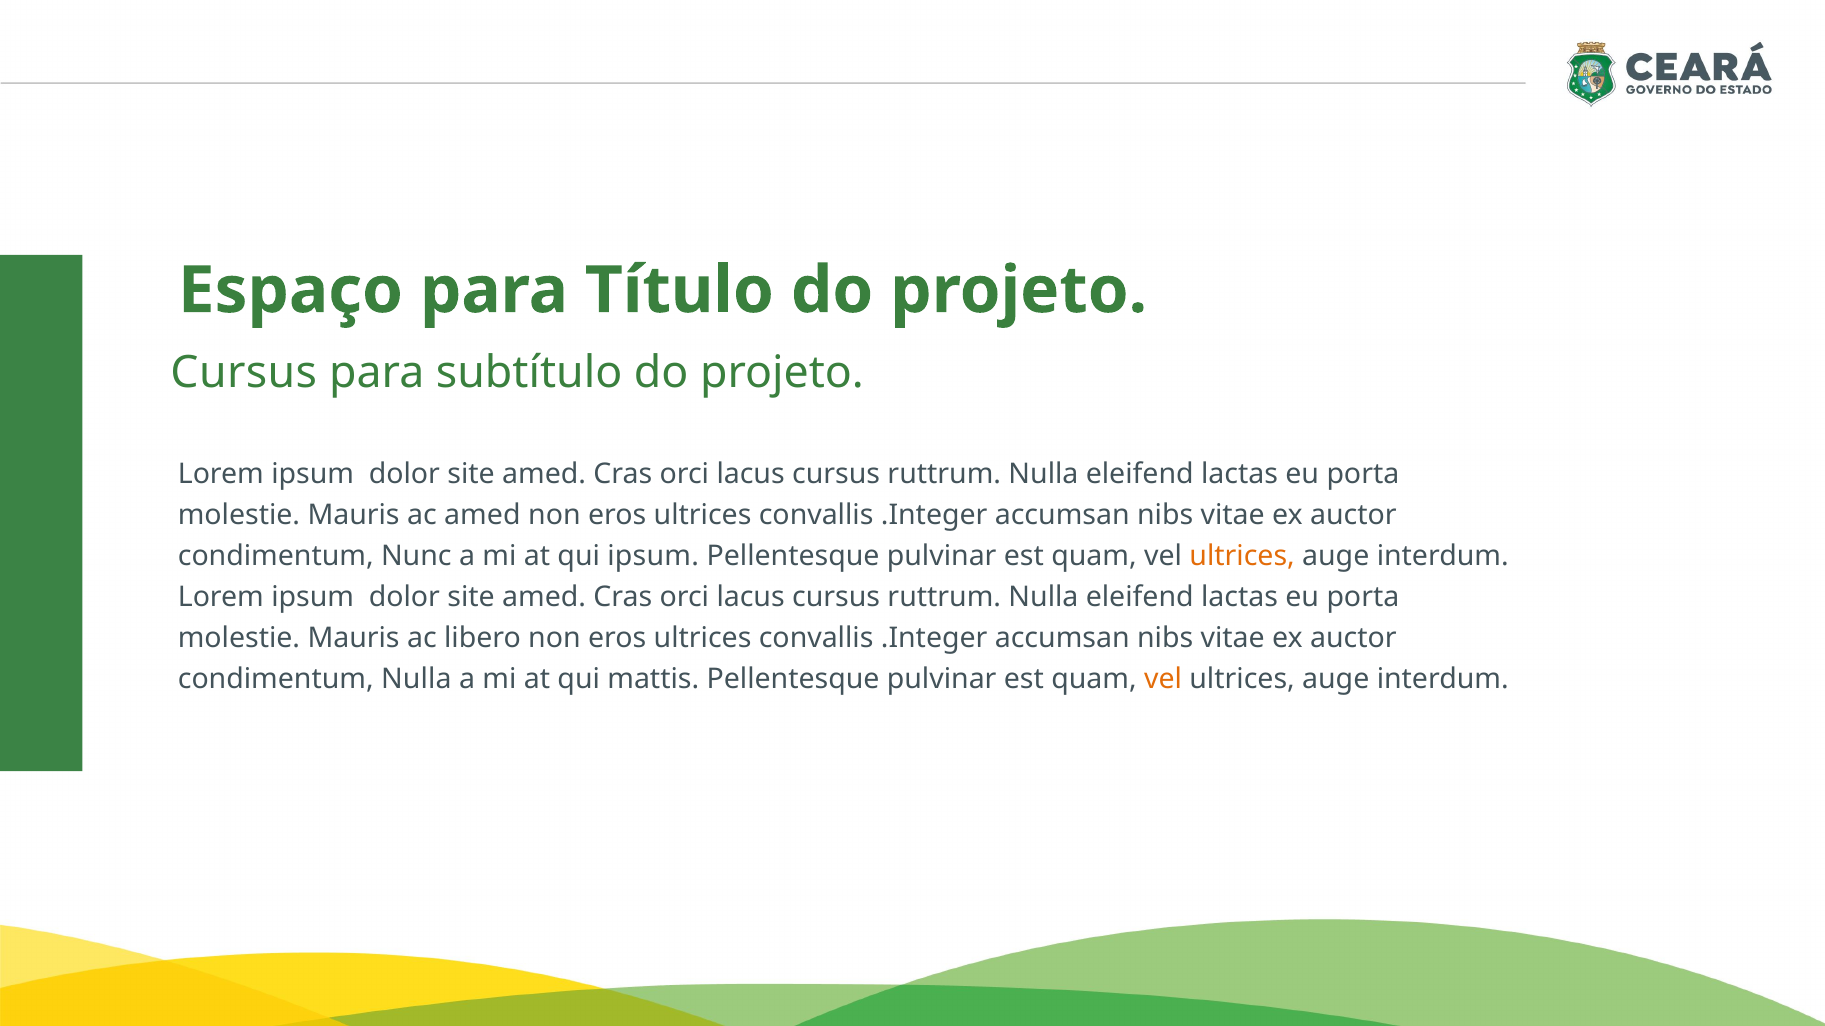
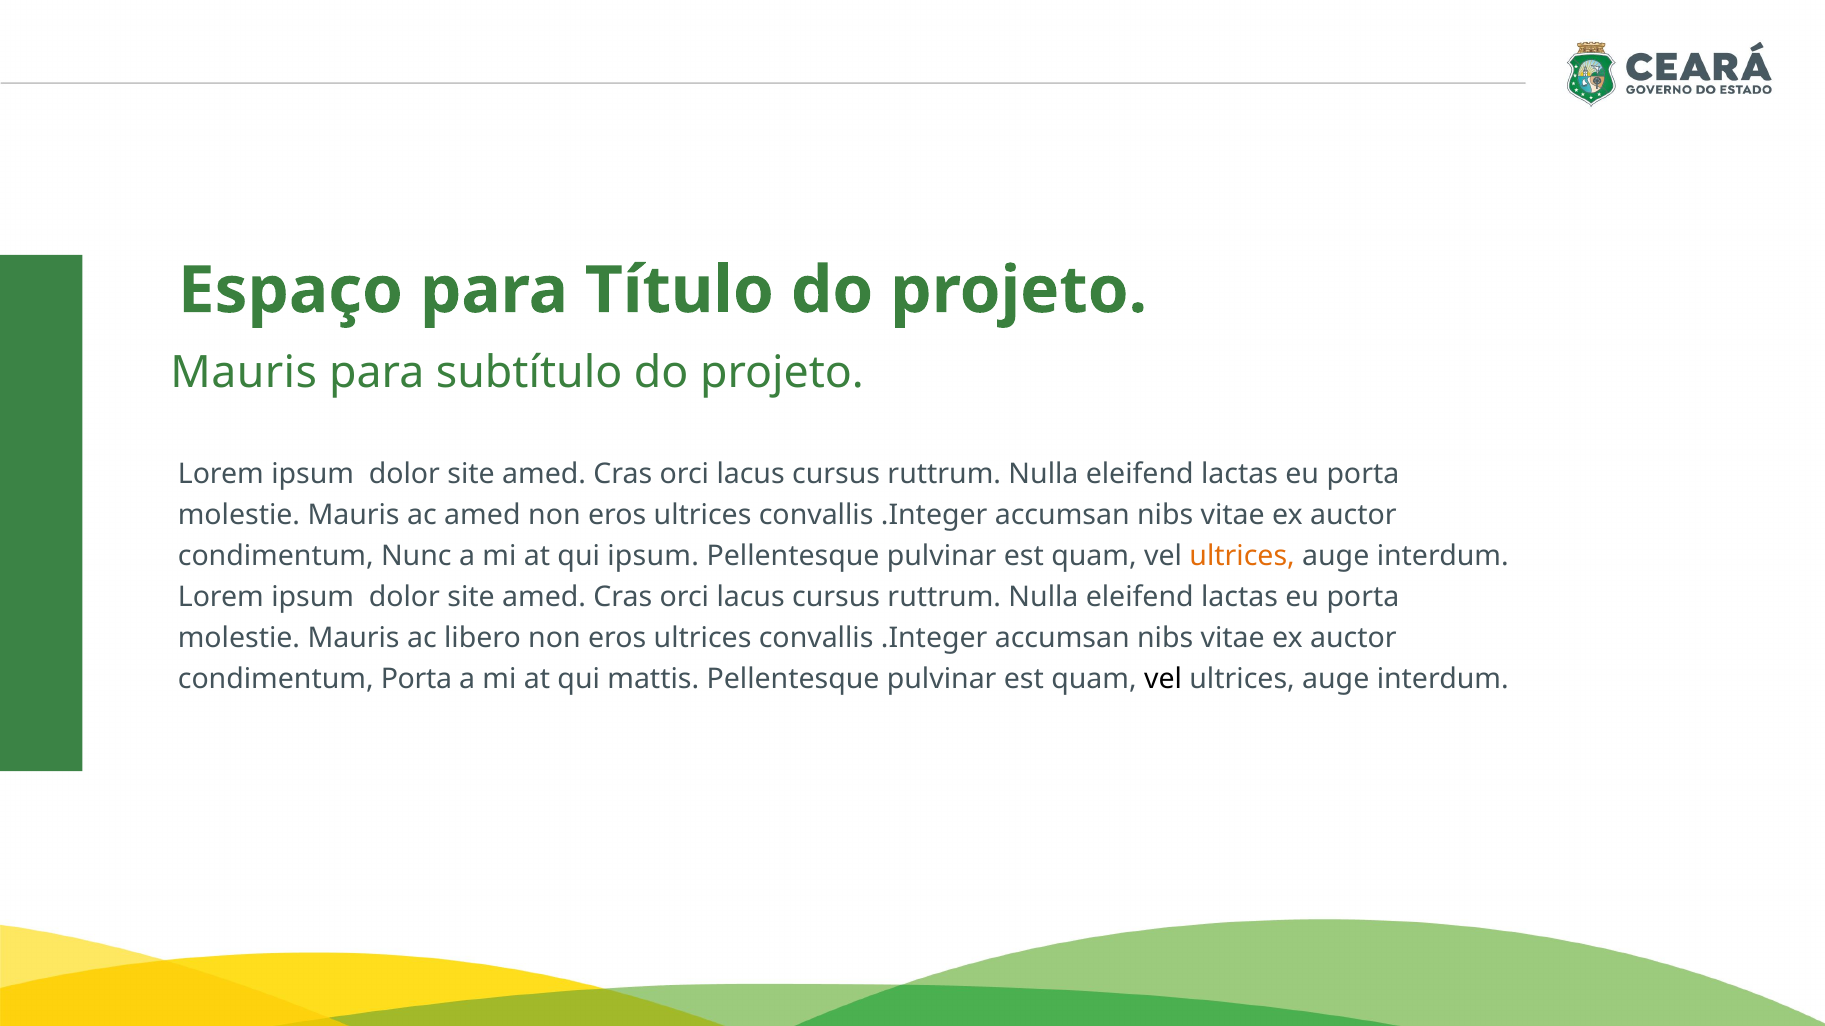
Cursus: Cursus -> Mauris (244, 373)
condimentum Nulla: Nulla -> Porta (416, 680)
vel colour: orange -> black (1163, 680)
